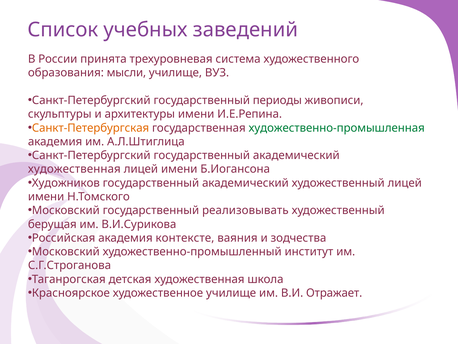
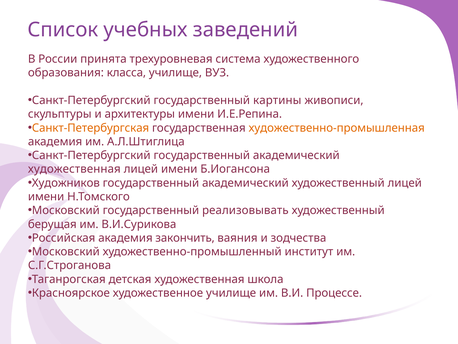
мысли: мысли -> класса (126, 73)
периоды: периоды -> картины (277, 100)
художественно-промышленная colour: green -> orange (337, 128)
контексте: контексте -> закончить (185, 238)
Отражает: Отражает -> Процессе (334, 293)
